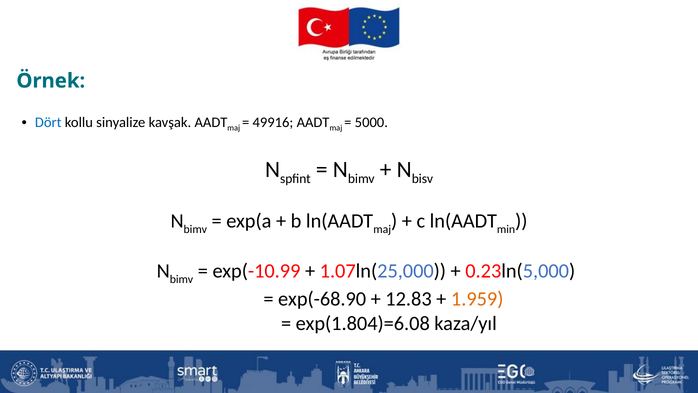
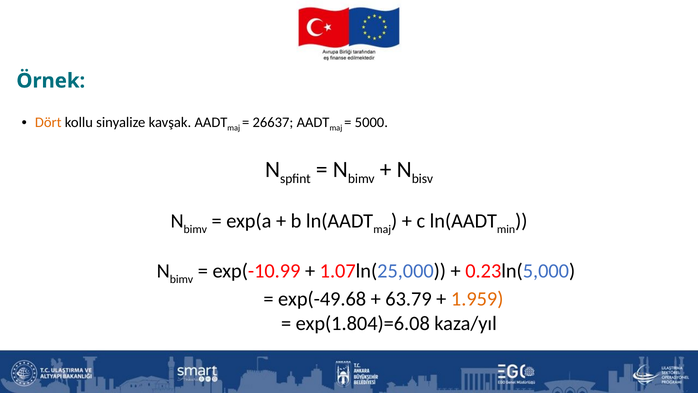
Dört colour: blue -> orange (48, 122)
49916: 49916 -> 26637 (273, 122)
exp(-68.90: exp(-68.90 -> exp(-49.68 (322, 299)
12.83: 12.83 -> 63.79 (409, 299)
